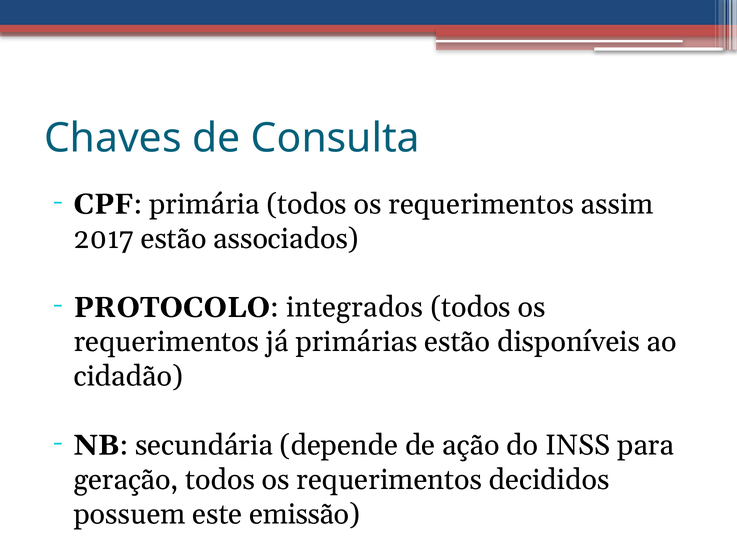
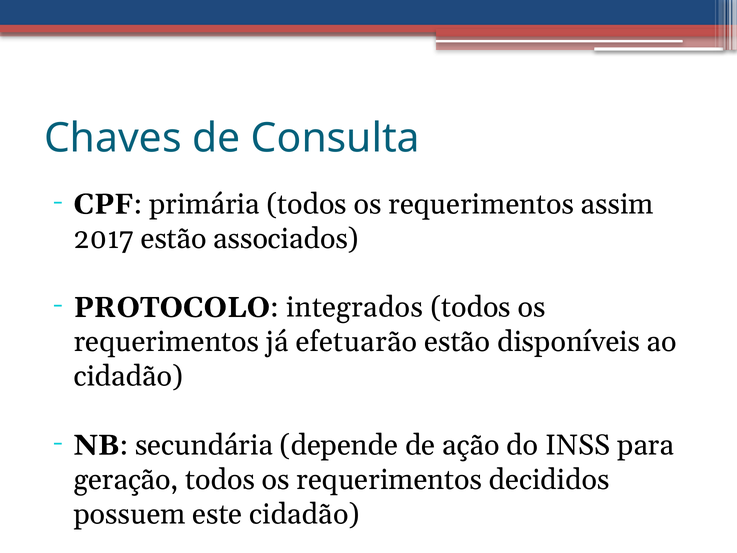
primárias: primárias -> efetuarão (356, 342)
este emissão: emissão -> cidadão (304, 514)
